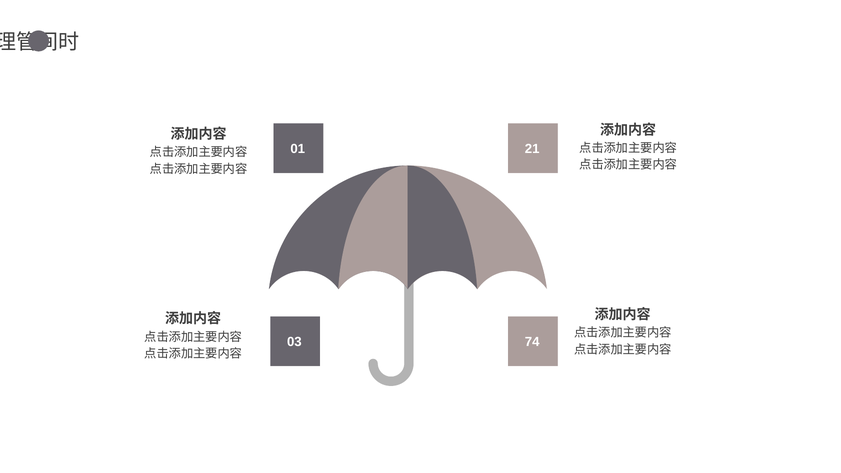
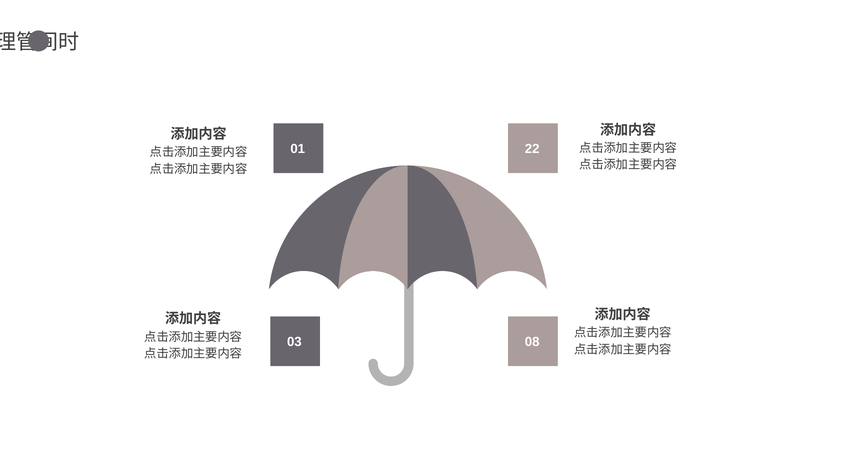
21: 21 -> 22 (532, 149)
74: 74 -> 08 (532, 342)
